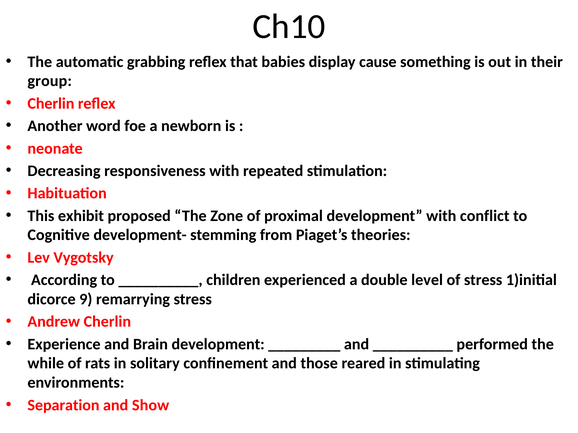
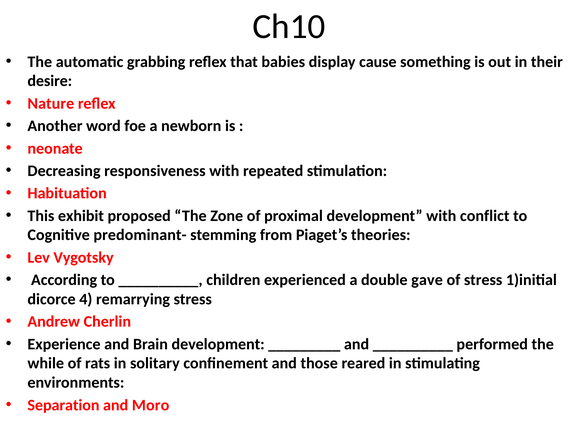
group: group -> desire (50, 81)
Cherlin: Cherlin -> Nature (51, 104)
development-: development- -> predominant- (140, 235)
level: level -> gave (427, 280)
9: 9 -> 4 (86, 300)
Show: Show -> Moro (151, 406)
